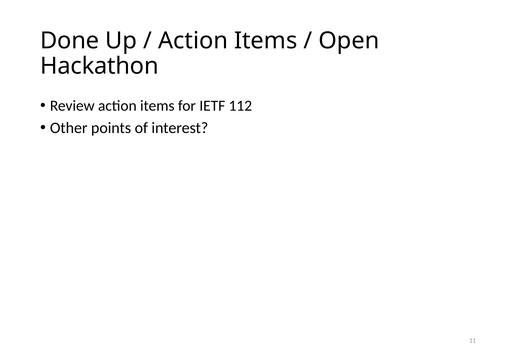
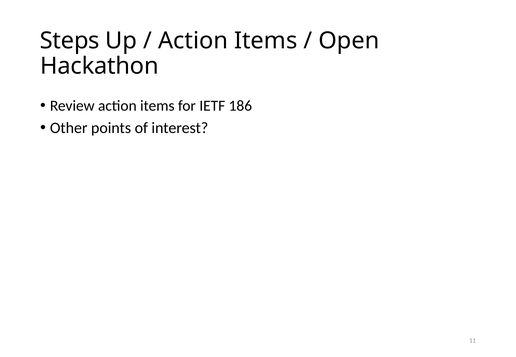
Done: Done -> Steps (70, 41)
112: 112 -> 186 (240, 106)
